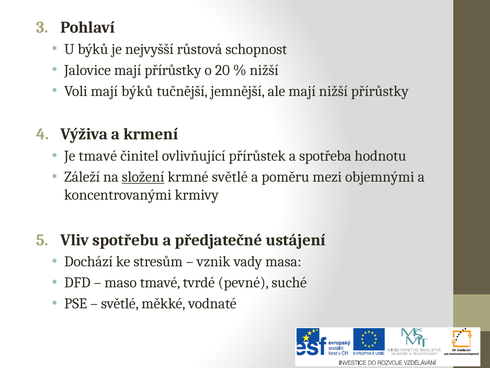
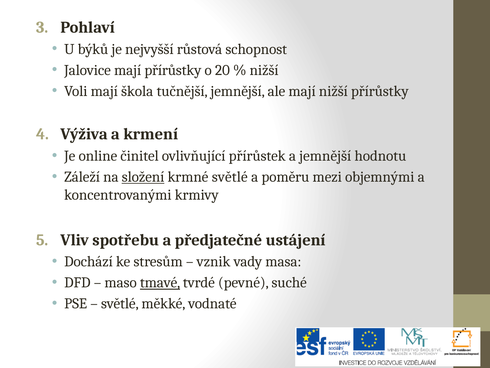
mají býků: býků -> škola (137, 91)
Je tmavé: tmavé -> online (98, 156)
a spotřeba: spotřeba -> jemnější (325, 156)
tmavé underline: none -> present (160, 282)
